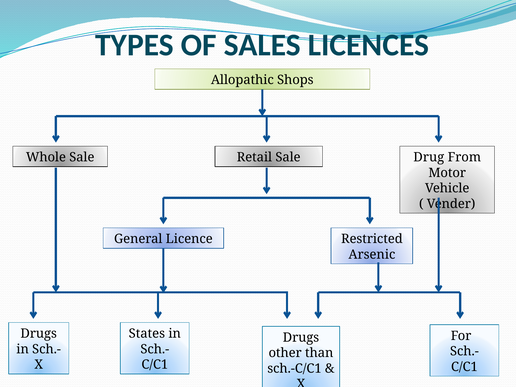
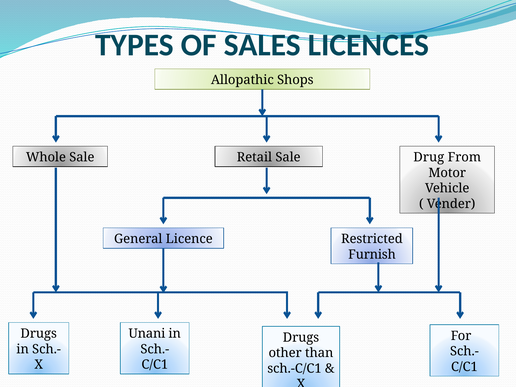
Arsenic: Arsenic -> Furnish (372, 255)
States: States -> Unani (147, 334)
